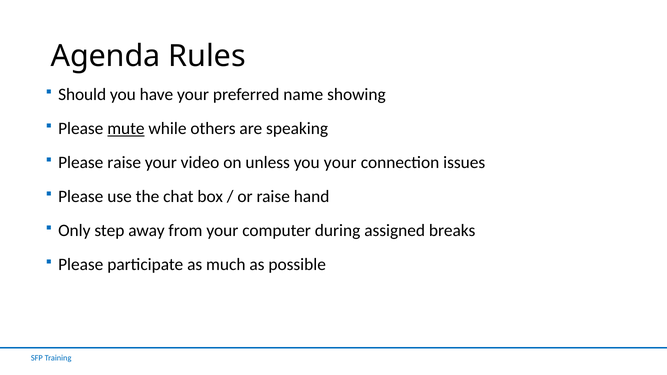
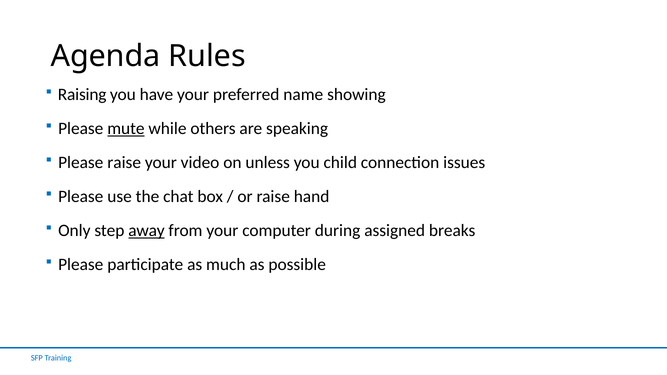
Should: Should -> Raising (82, 94)
you your: your -> child (340, 162)
away underline: none -> present (147, 231)
